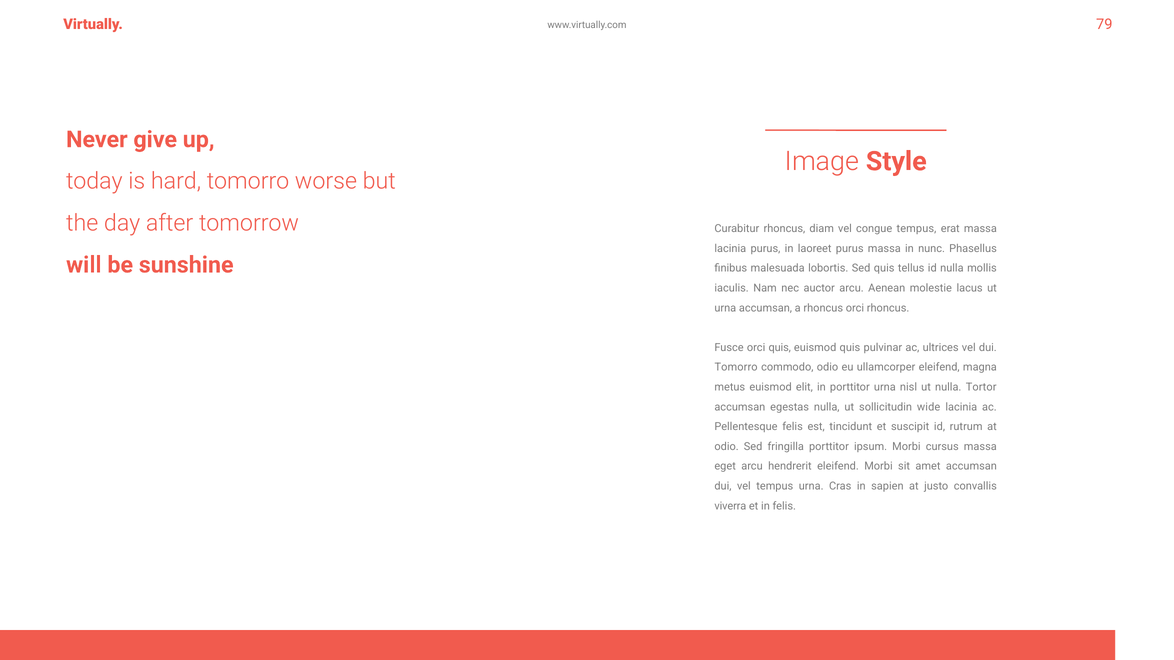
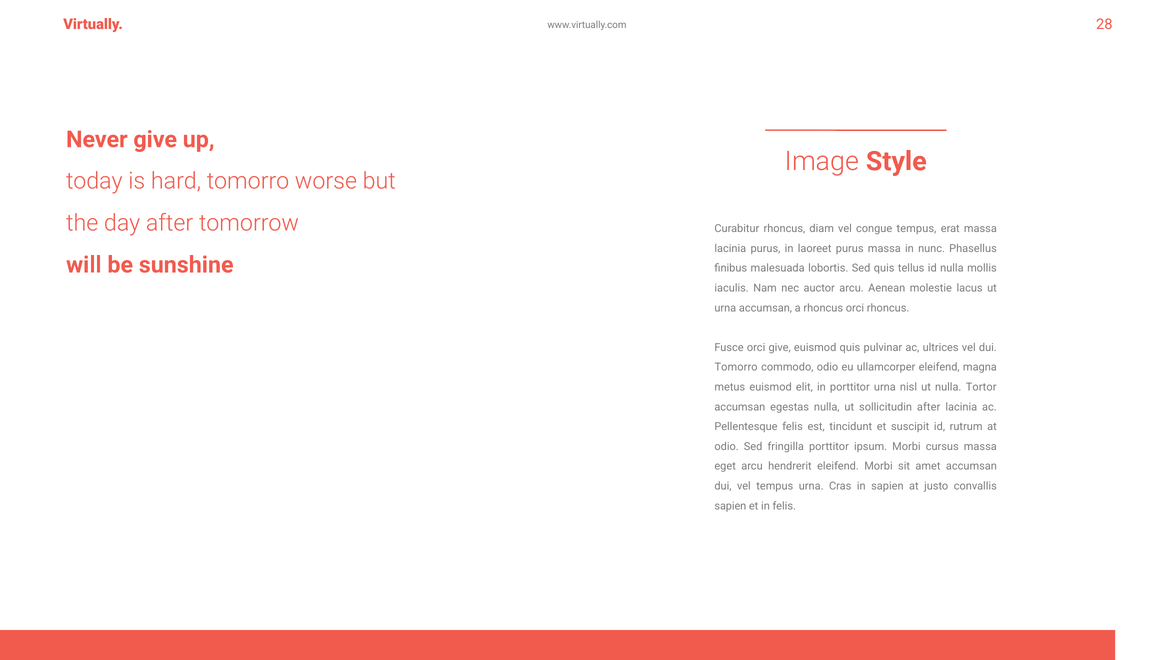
79: 79 -> 28 (1104, 24)
orci quis: quis -> give (780, 348)
sollicitudin wide: wide -> after (929, 407)
viverra: viverra -> sapien (730, 506)
